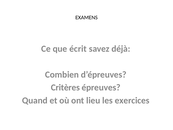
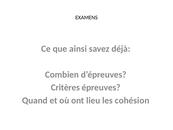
écrit: écrit -> ainsi (78, 49)
exercices: exercices -> cohésion (132, 100)
